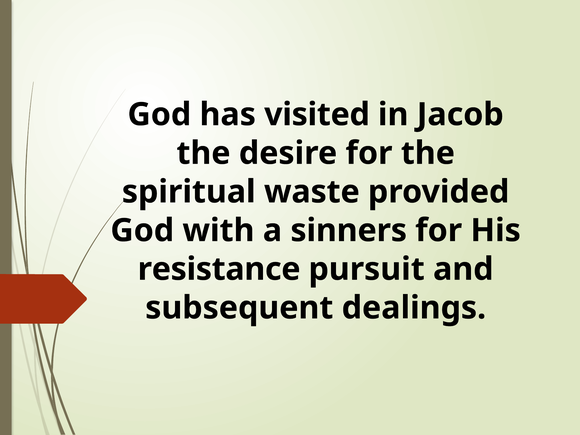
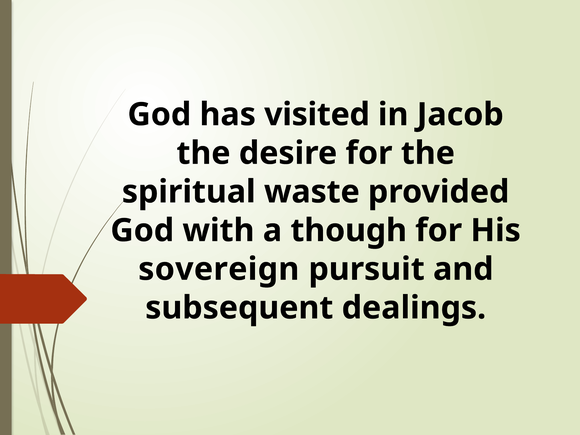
sinners: sinners -> though (349, 231)
resistance: resistance -> sovereign (219, 269)
